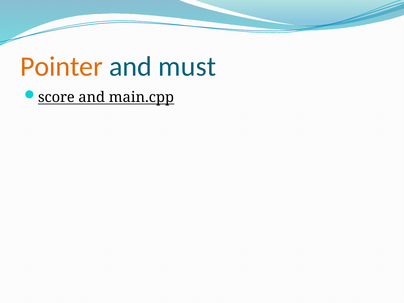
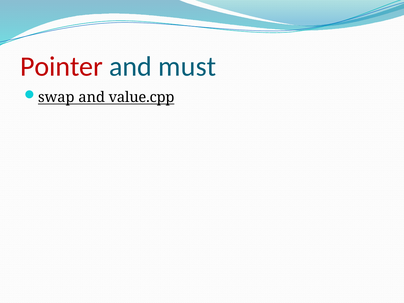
Pointer colour: orange -> red (62, 67)
score: score -> swap (56, 97)
main.cpp: main.cpp -> value.cpp (141, 97)
